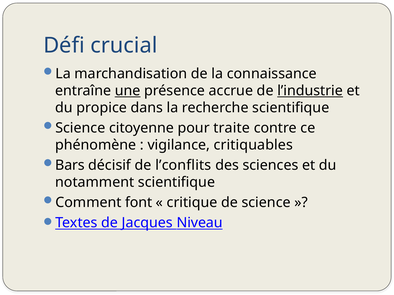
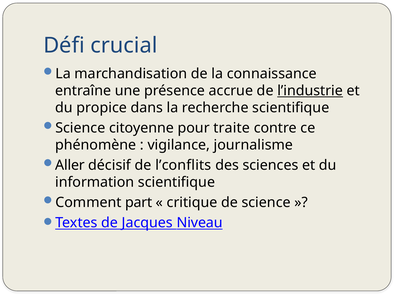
une underline: present -> none (128, 91)
critiquables: critiquables -> journalisme (253, 145)
Bars: Bars -> Aller (70, 166)
notamment: notamment -> information (95, 183)
font: font -> part (139, 203)
